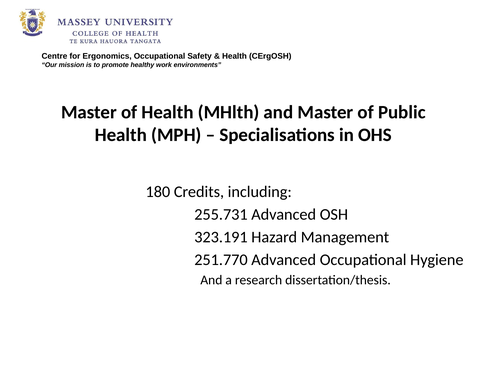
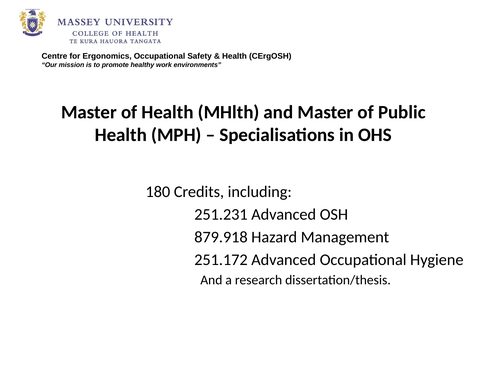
255.731: 255.731 -> 251.231 (221, 215)
323.191: 323.191 -> 879.918 (221, 237)
251.770: 251.770 -> 251.172 (221, 260)
